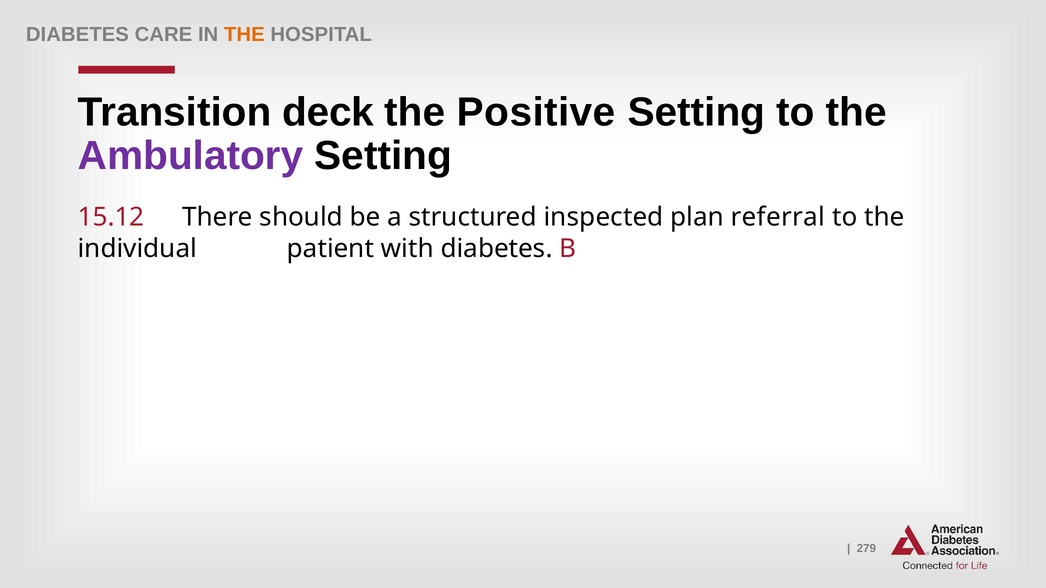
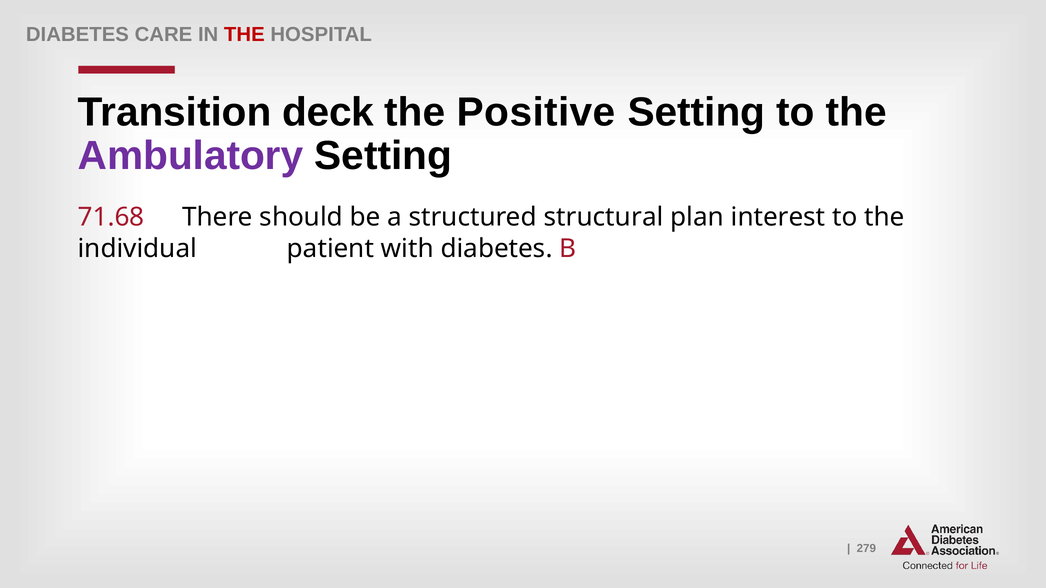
THE colour: orange -> red (244, 35)
15.12: 15.12 -> 71.68 (111, 217)
inspected: inspected -> structural (604, 217)
referral: referral -> interest (778, 217)
